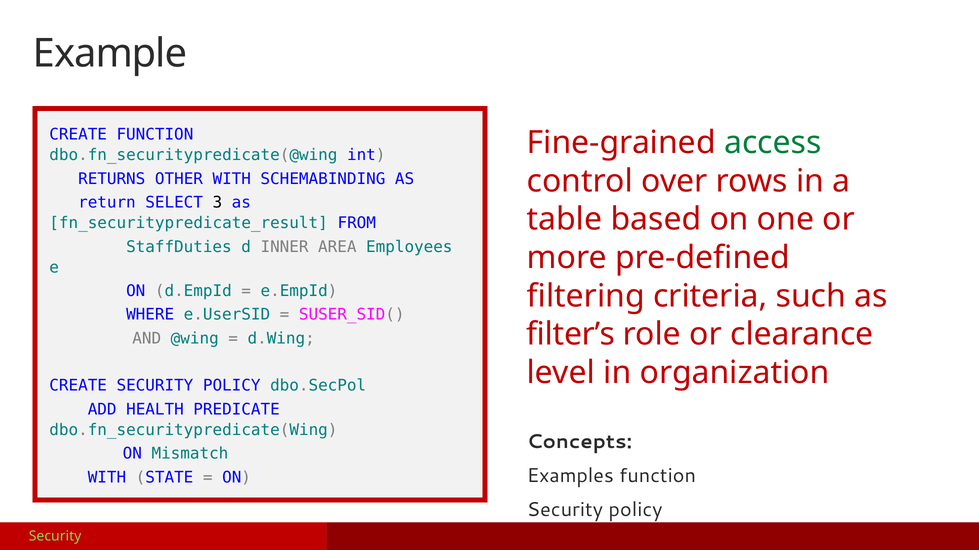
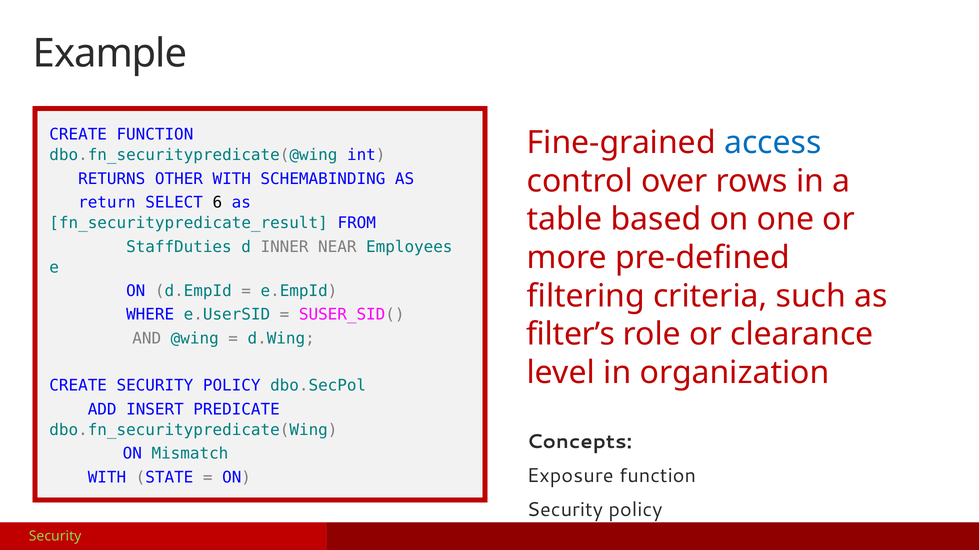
access colour: green -> blue (773, 143)
3: 3 -> 6 (217, 203)
AREA: AREA -> NEAR (337, 247)
HEALTH: HEALTH -> INSERT (155, 410)
Examples: Examples -> Exposure (570, 476)
